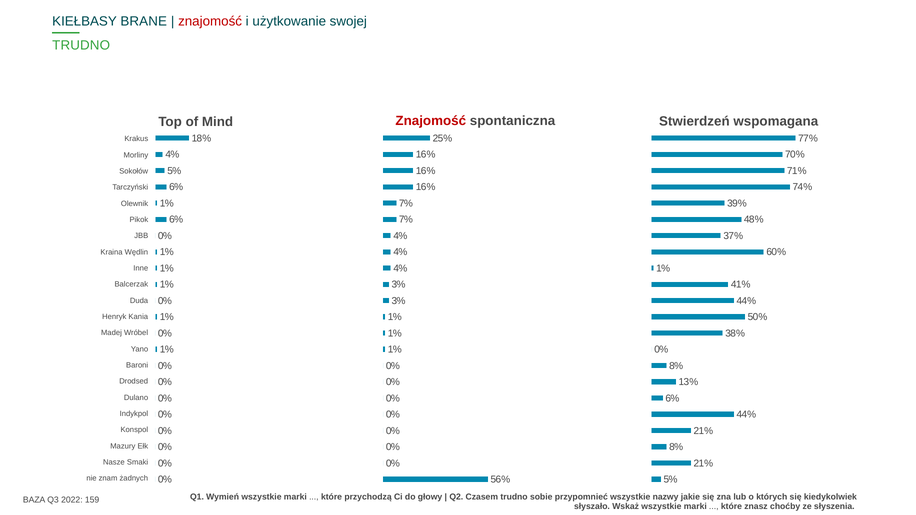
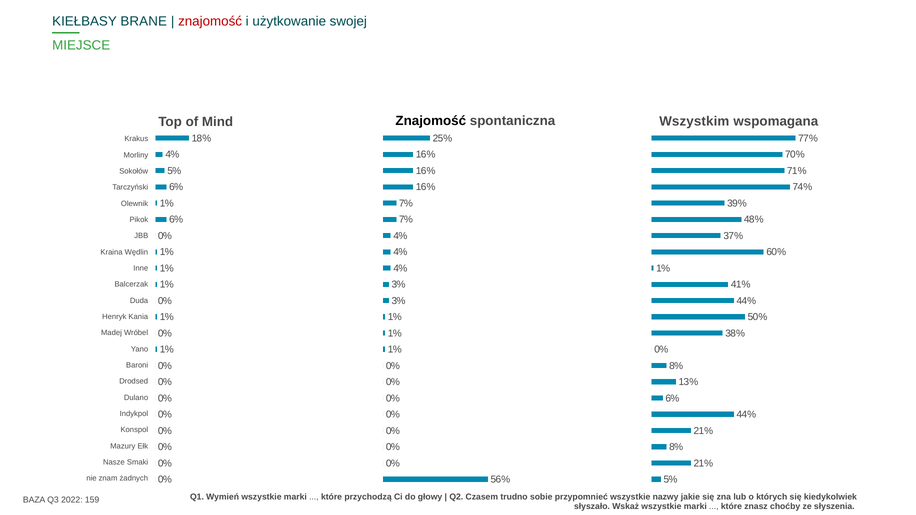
TRUDNO: TRUDNO -> MIEJSCE (81, 45)
Znajomość colour: red -> black (431, 121)
Stwierdzeń: Stwierdzeń -> Wszystkim (694, 121)
